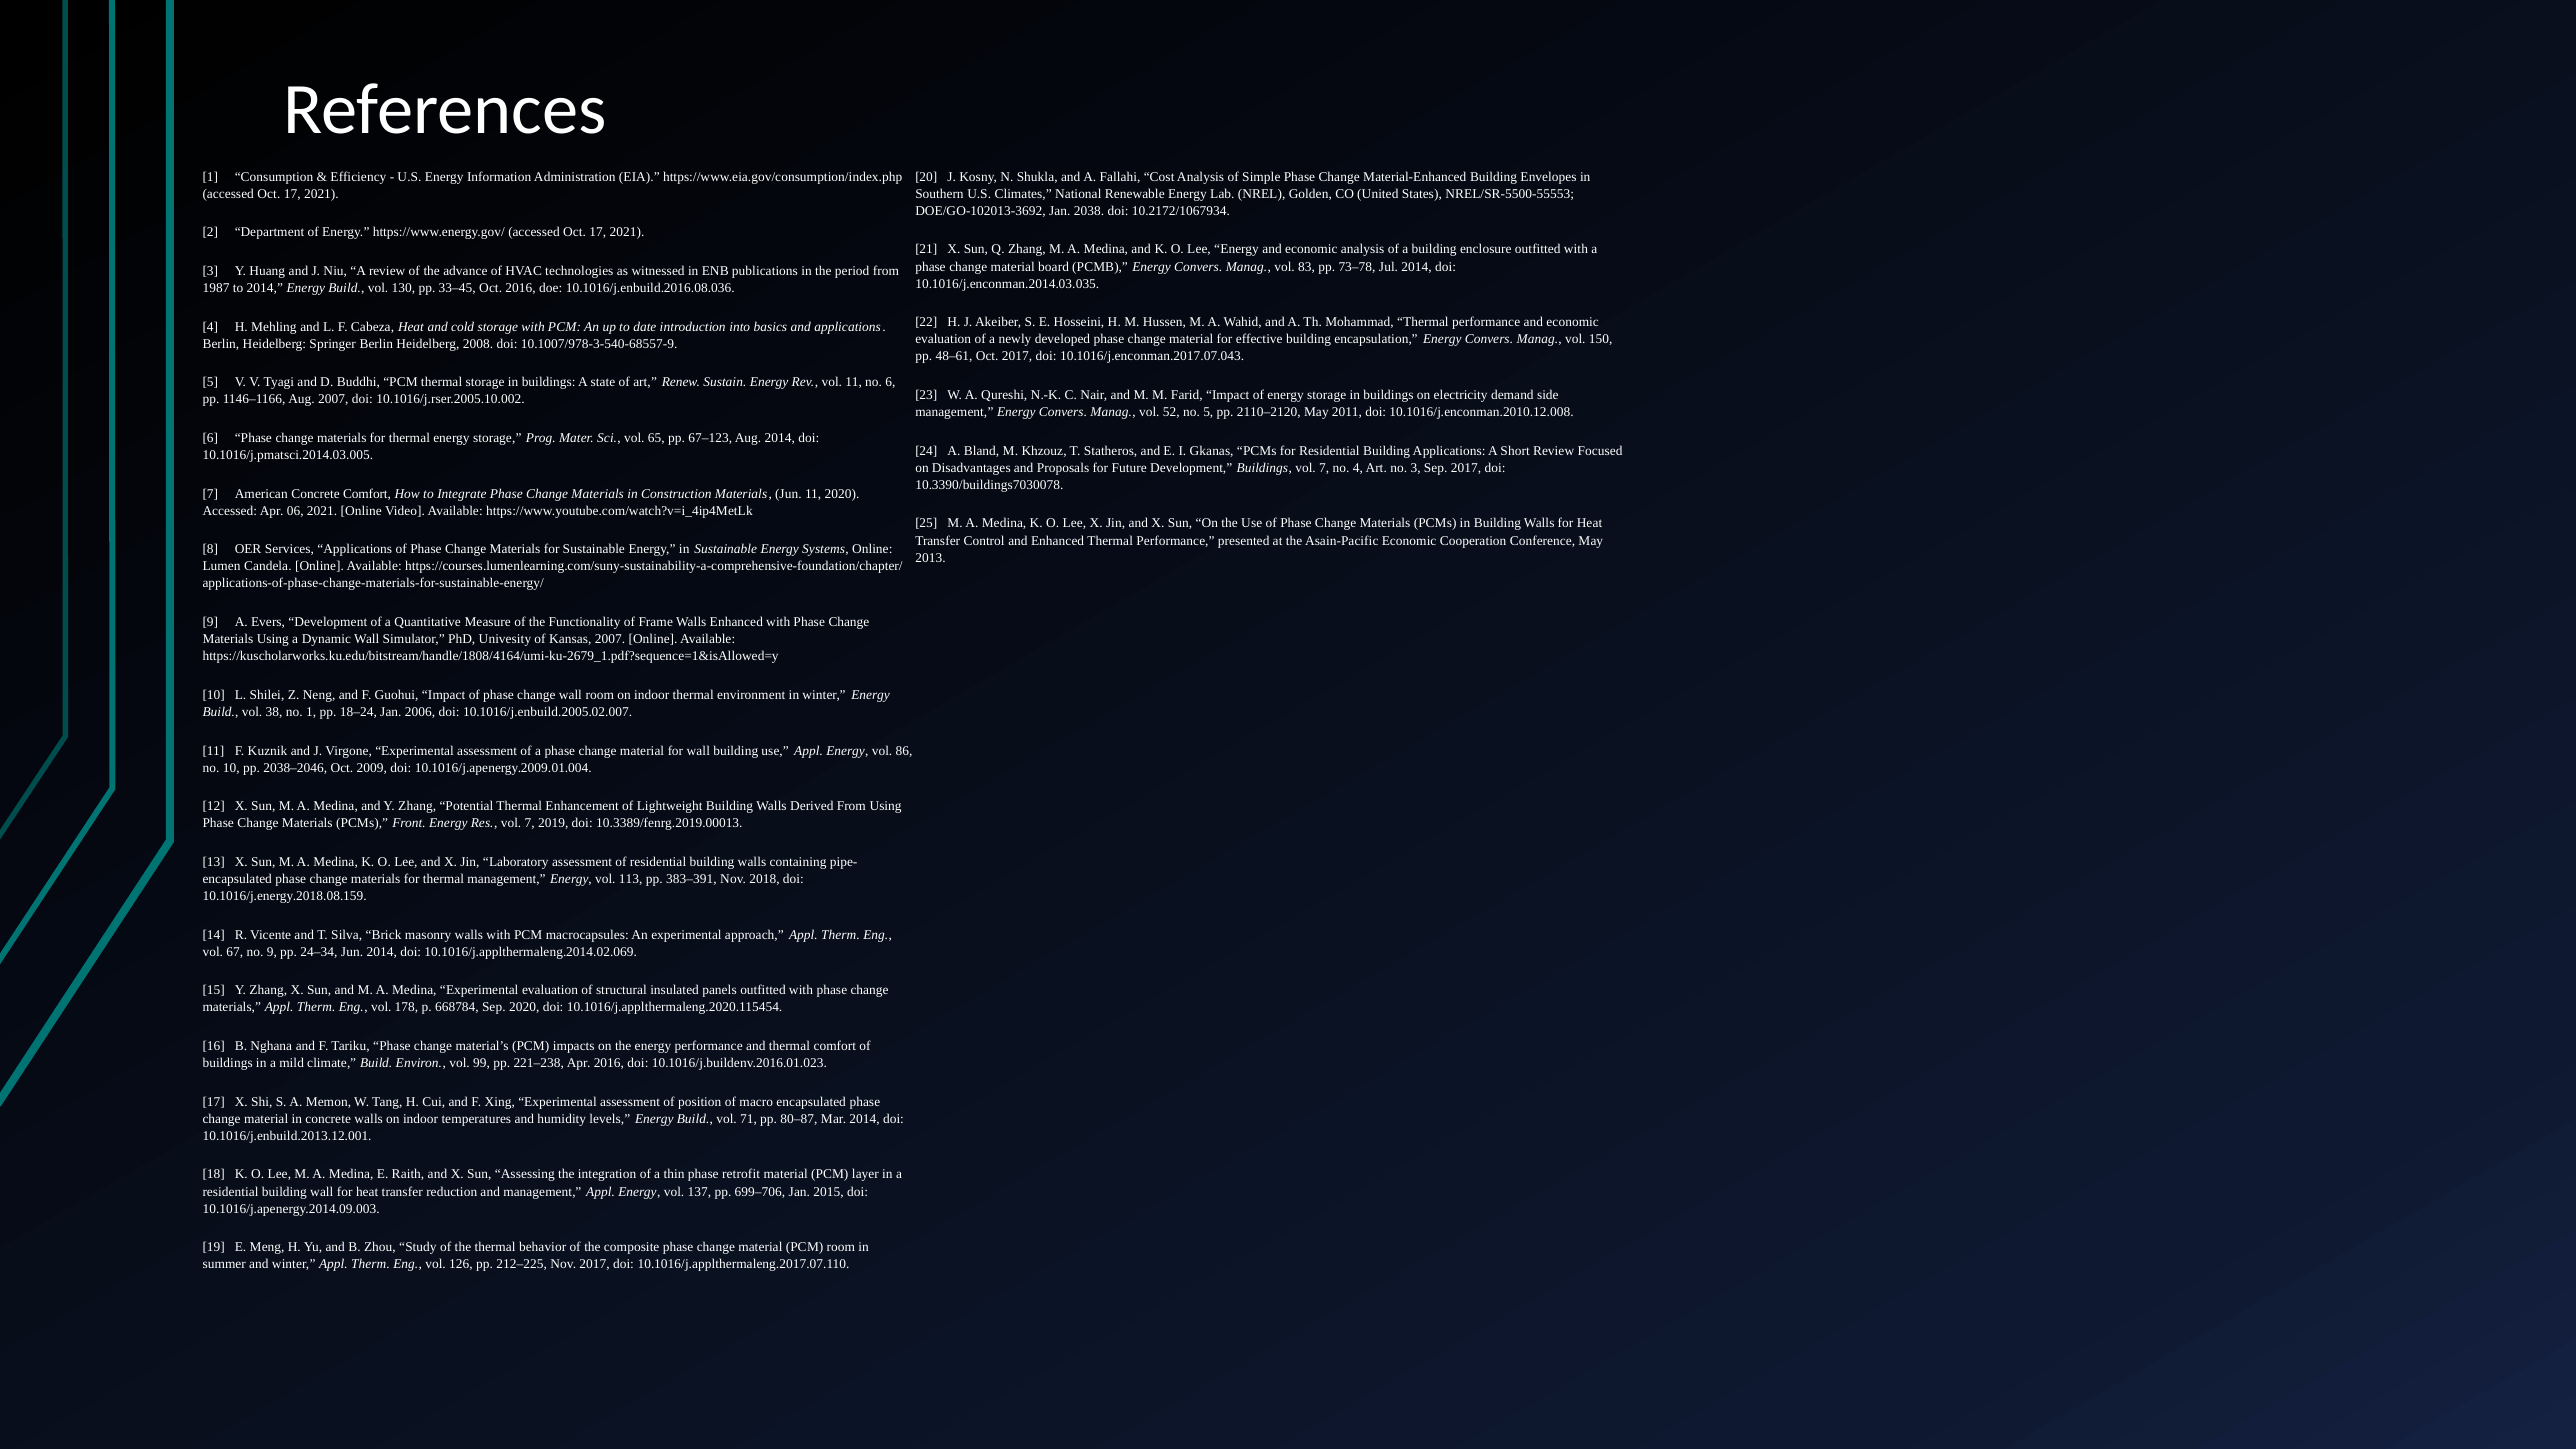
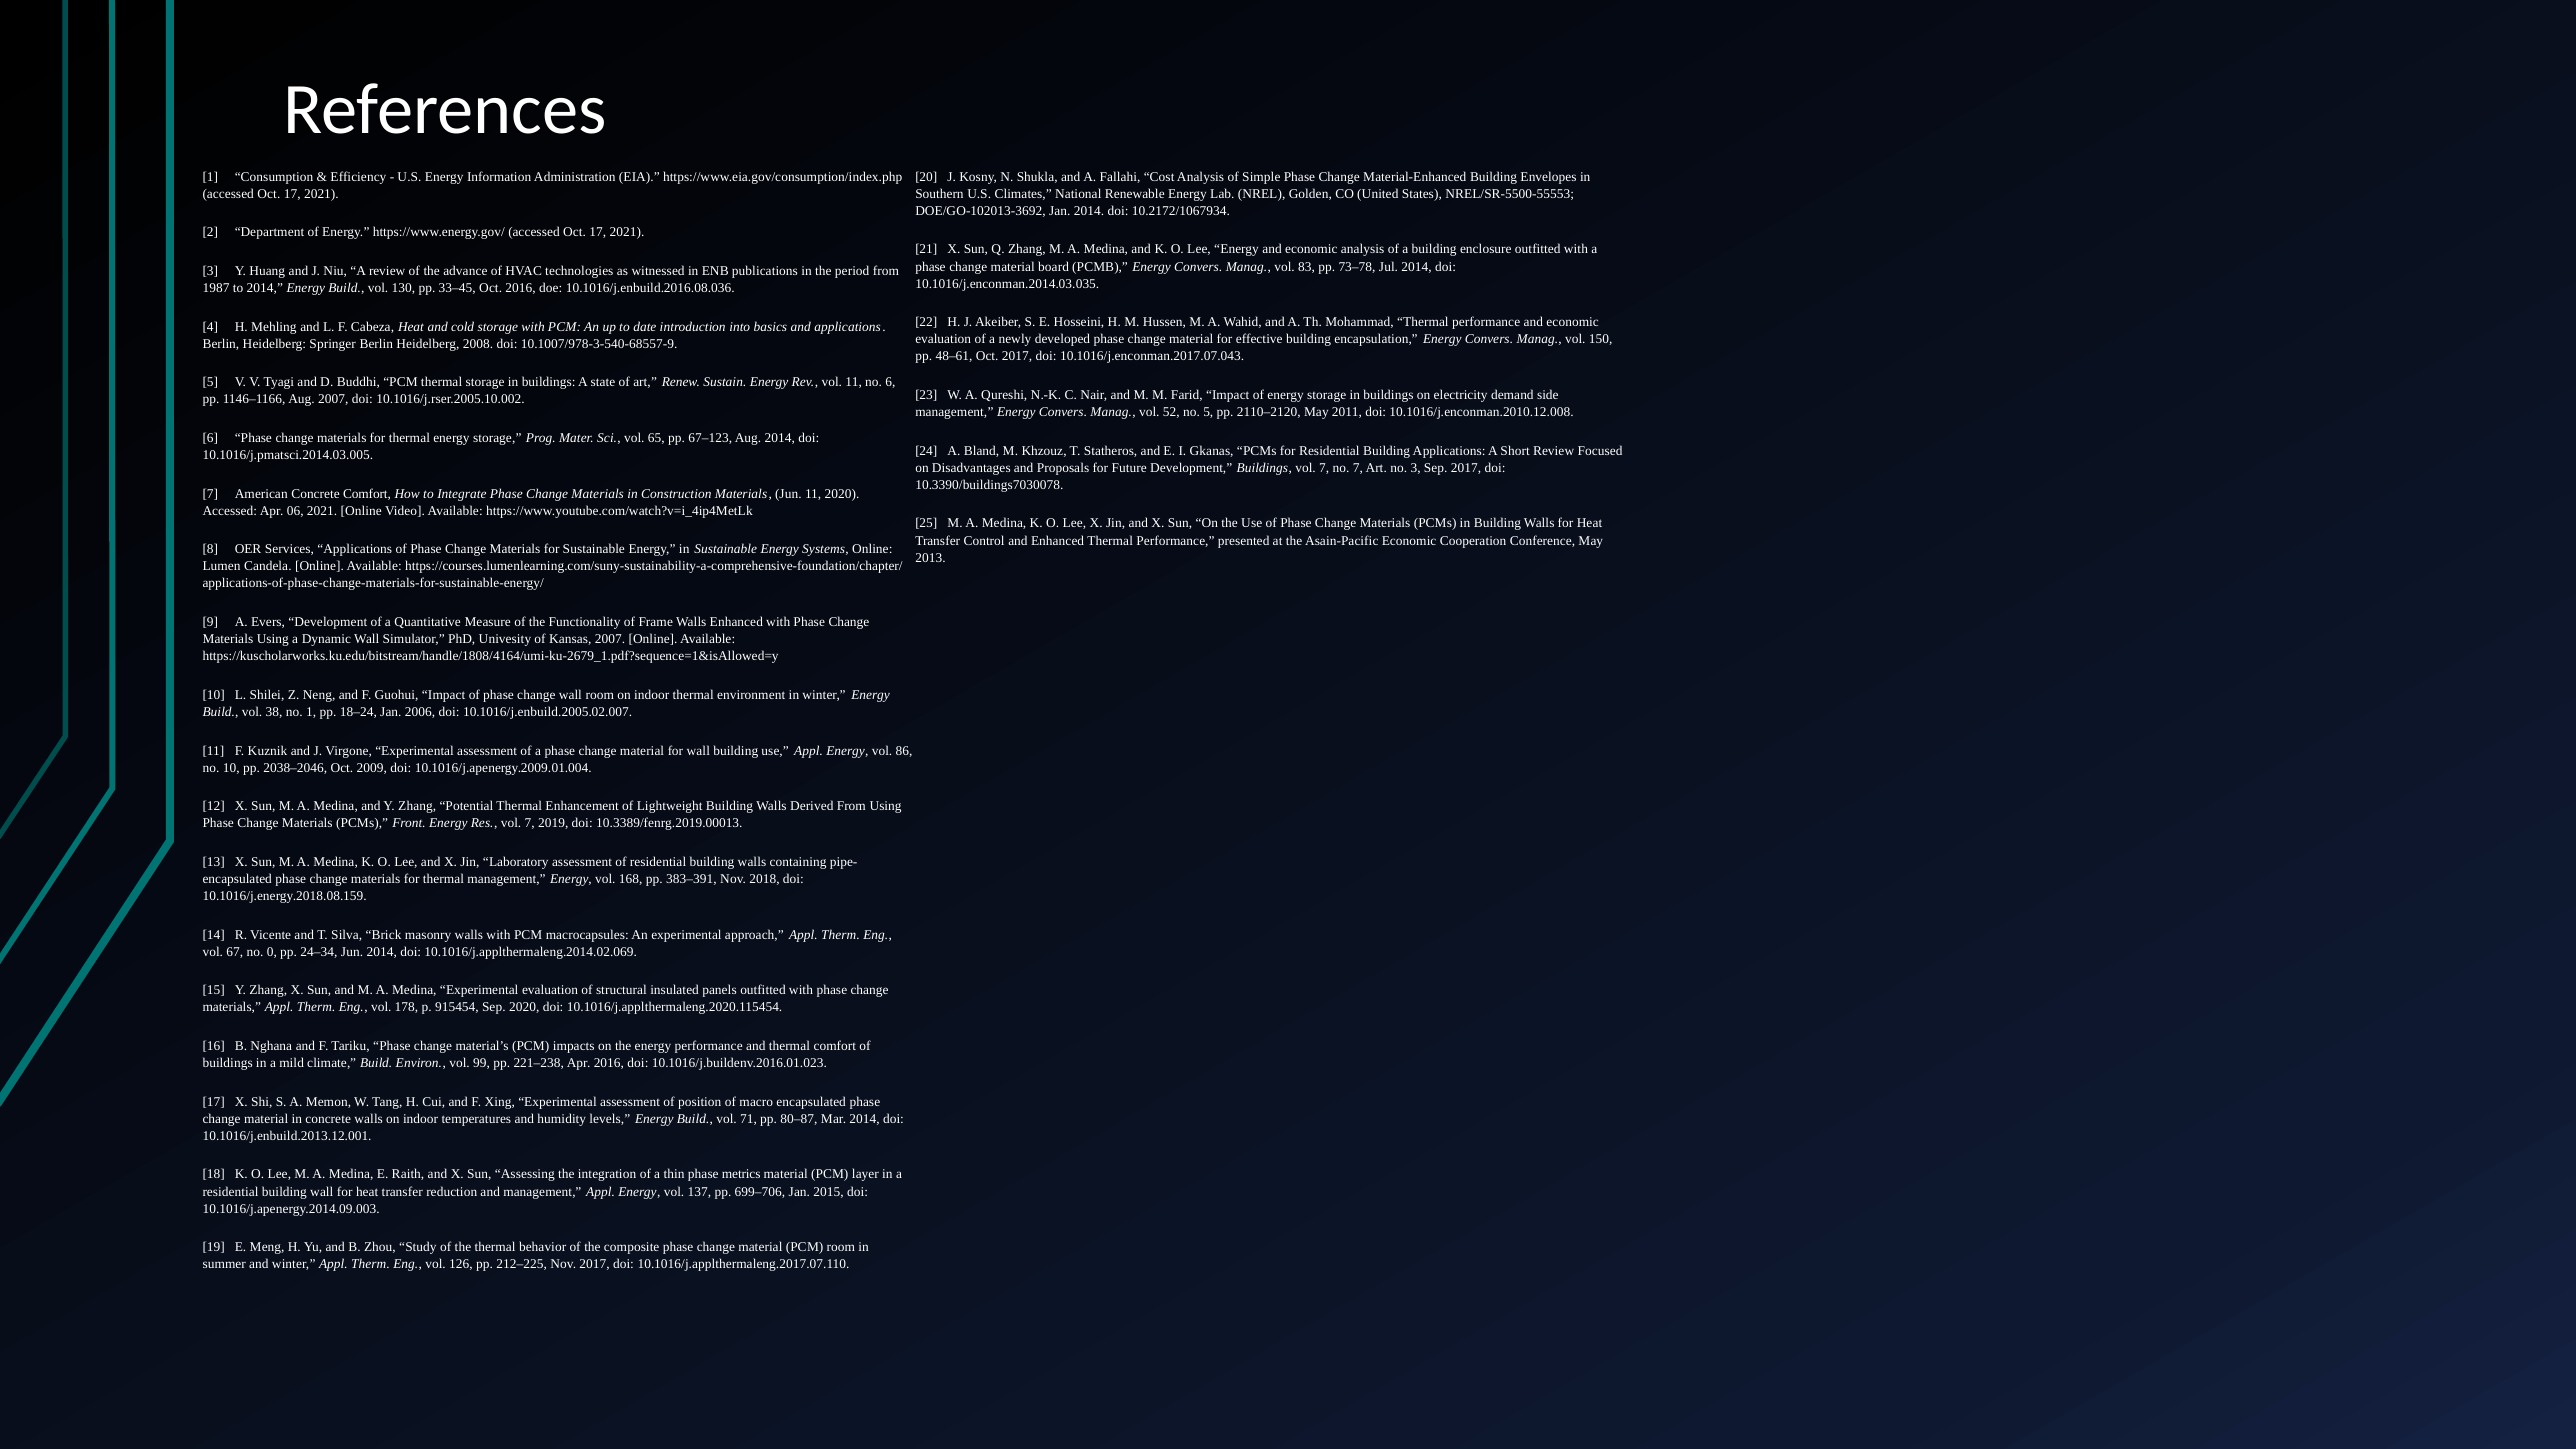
Jan 2038: 2038 -> 2014 (1089, 211)
no 4: 4 -> 7 (1358, 468)
113: 113 -> 168 (631, 879)
no 9: 9 -> 0 (272, 952)
668784: 668784 -> 915454 (457, 1008)
retrofit: retrofit -> metrics (741, 1175)
